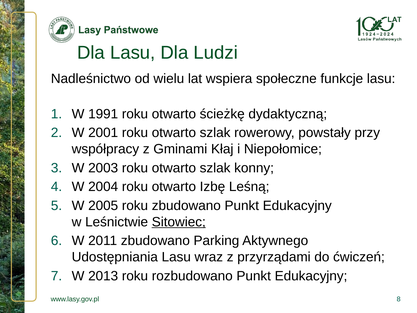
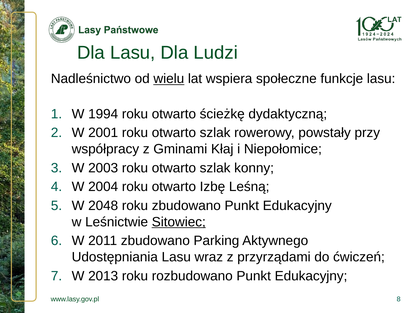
wielu underline: none -> present (169, 79)
1991: 1991 -> 1994 (103, 114)
2005: 2005 -> 2048 (103, 206)
